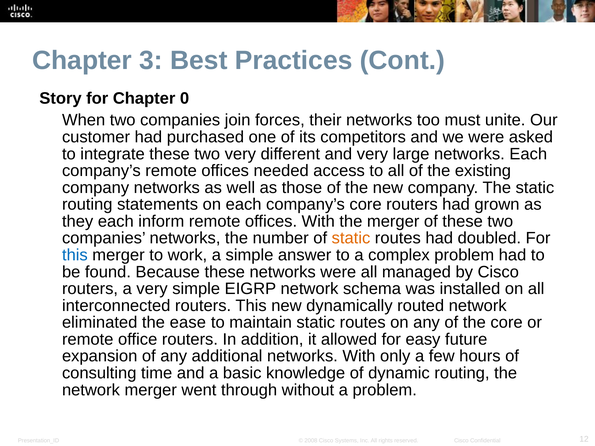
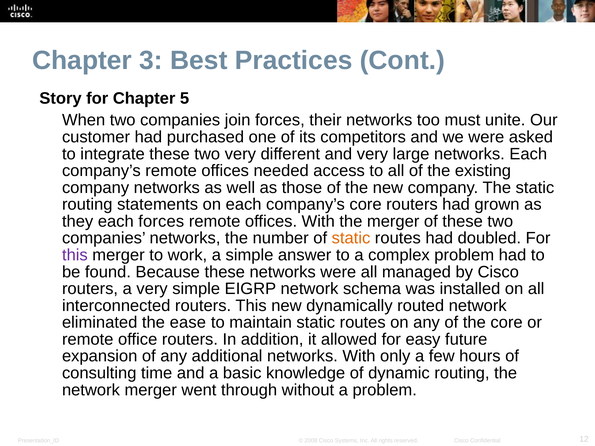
0: 0 -> 5 (185, 98)
each inform: inform -> forces (161, 221)
this colour: blue -> purple (75, 255)
